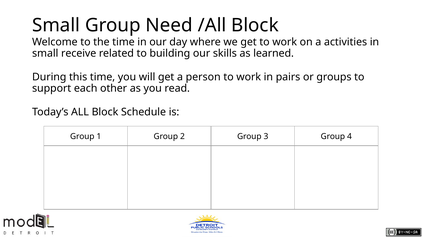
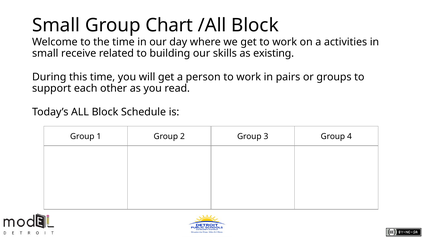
Need: Need -> Chart (169, 25)
learned: learned -> existing (274, 54)
